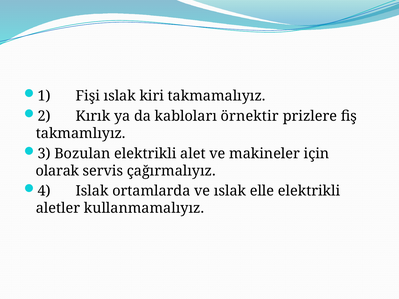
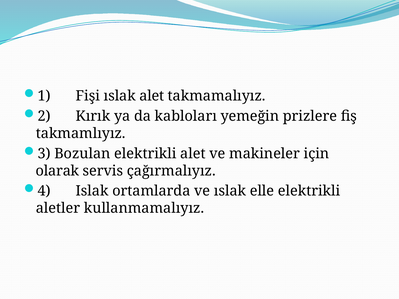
ıslak kiri: kiri -> alet (152, 96)
örnektir: örnektir -> yemeğin (250, 116)
